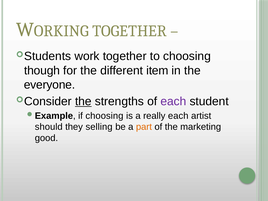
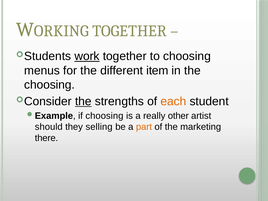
work underline: none -> present (87, 56)
though: though -> menus (42, 71)
everyone: everyone -> choosing (49, 85)
each colour: purple -> orange (173, 101)
really each: each -> other (178, 116)
good: good -> there (46, 138)
